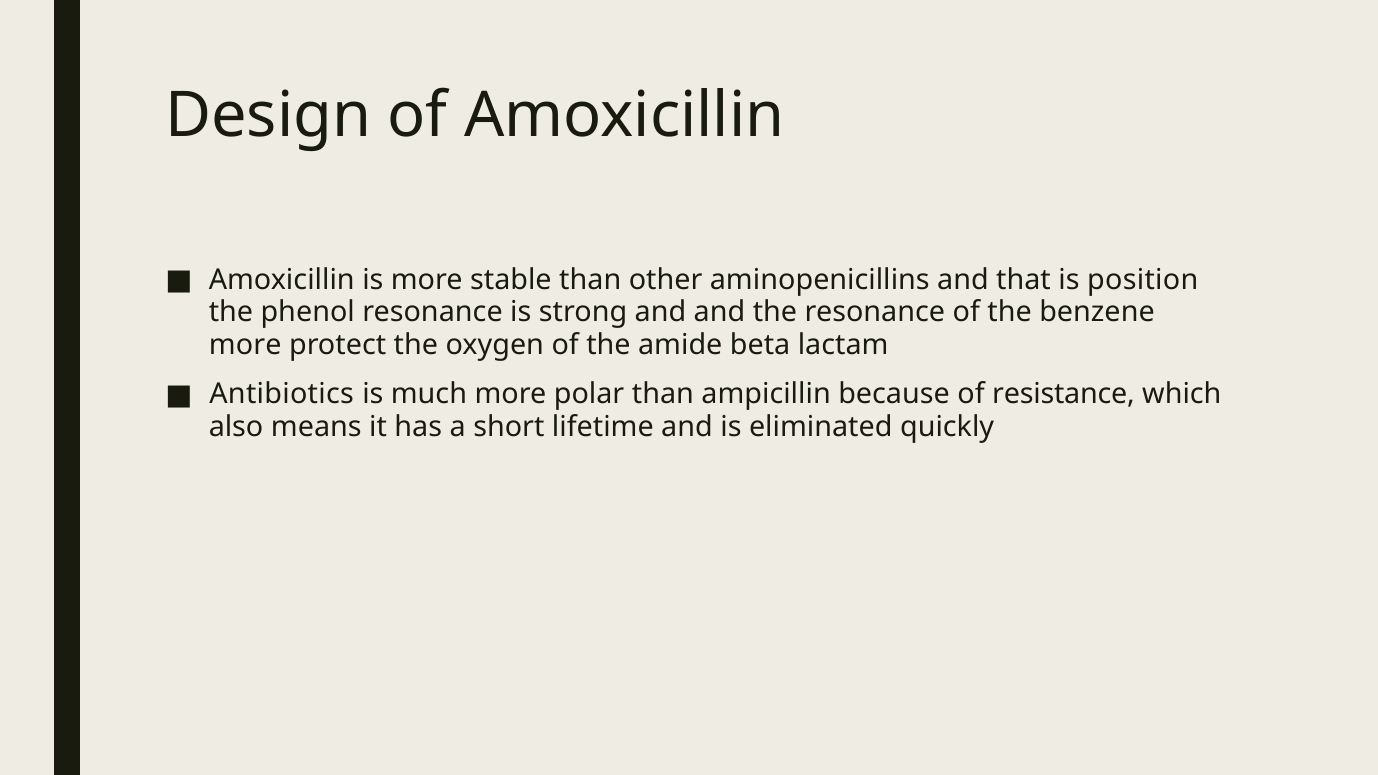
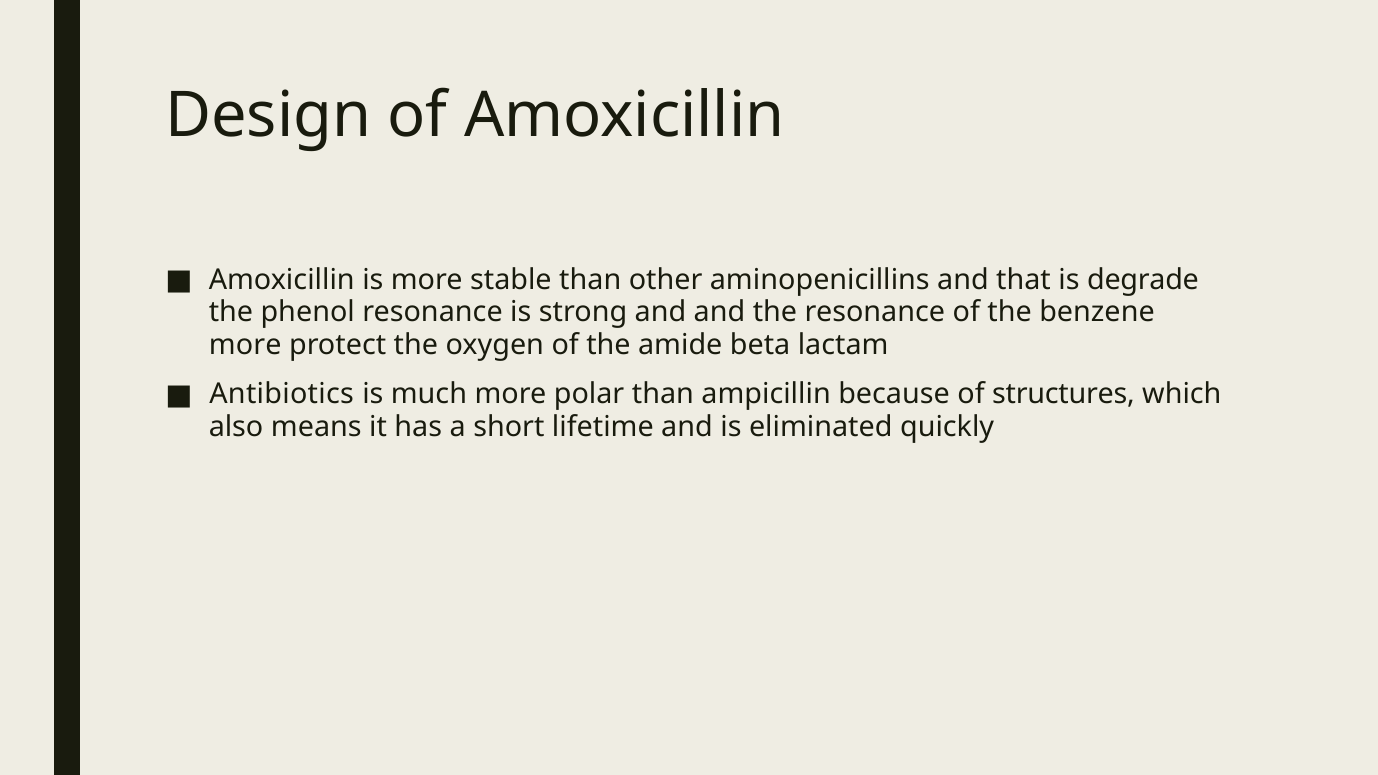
position: position -> degrade (1143, 280)
resistance: resistance -> structures (1064, 394)
